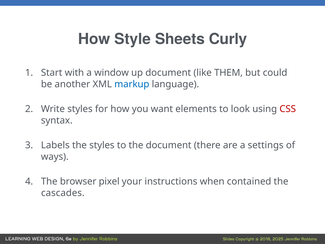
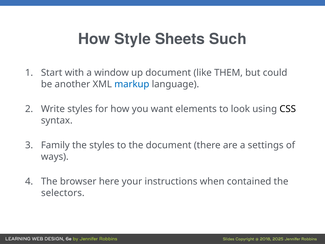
Curly: Curly -> Such (228, 39)
CSS colour: red -> black (288, 109)
Labels: Labels -> Family (55, 145)
pixel: pixel -> here (109, 181)
cascades: cascades -> selectors (63, 193)
